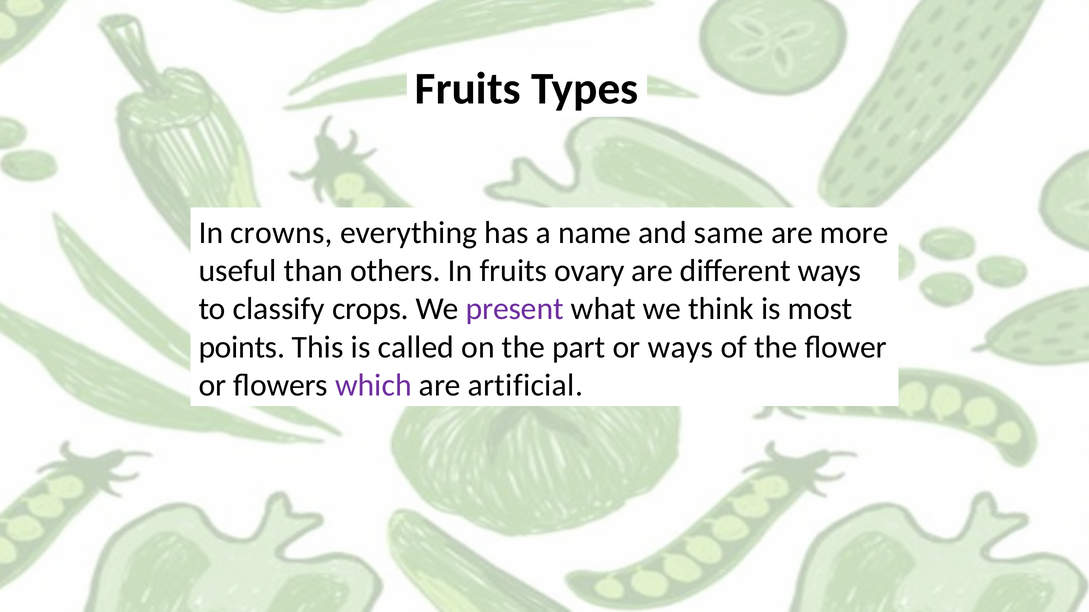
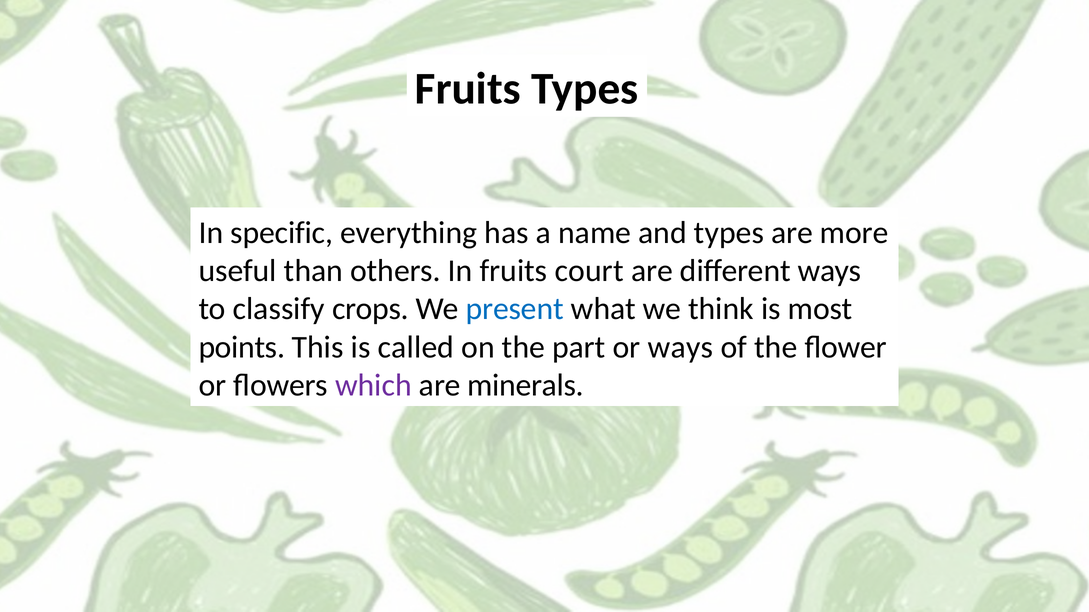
crowns: crowns -> specific (282, 233)
and same: same -> types (729, 233)
ovary: ovary -> court (589, 271)
present colour: purple -> blue (515, 309)
artificial: artificial -> minerals (526, 386)
